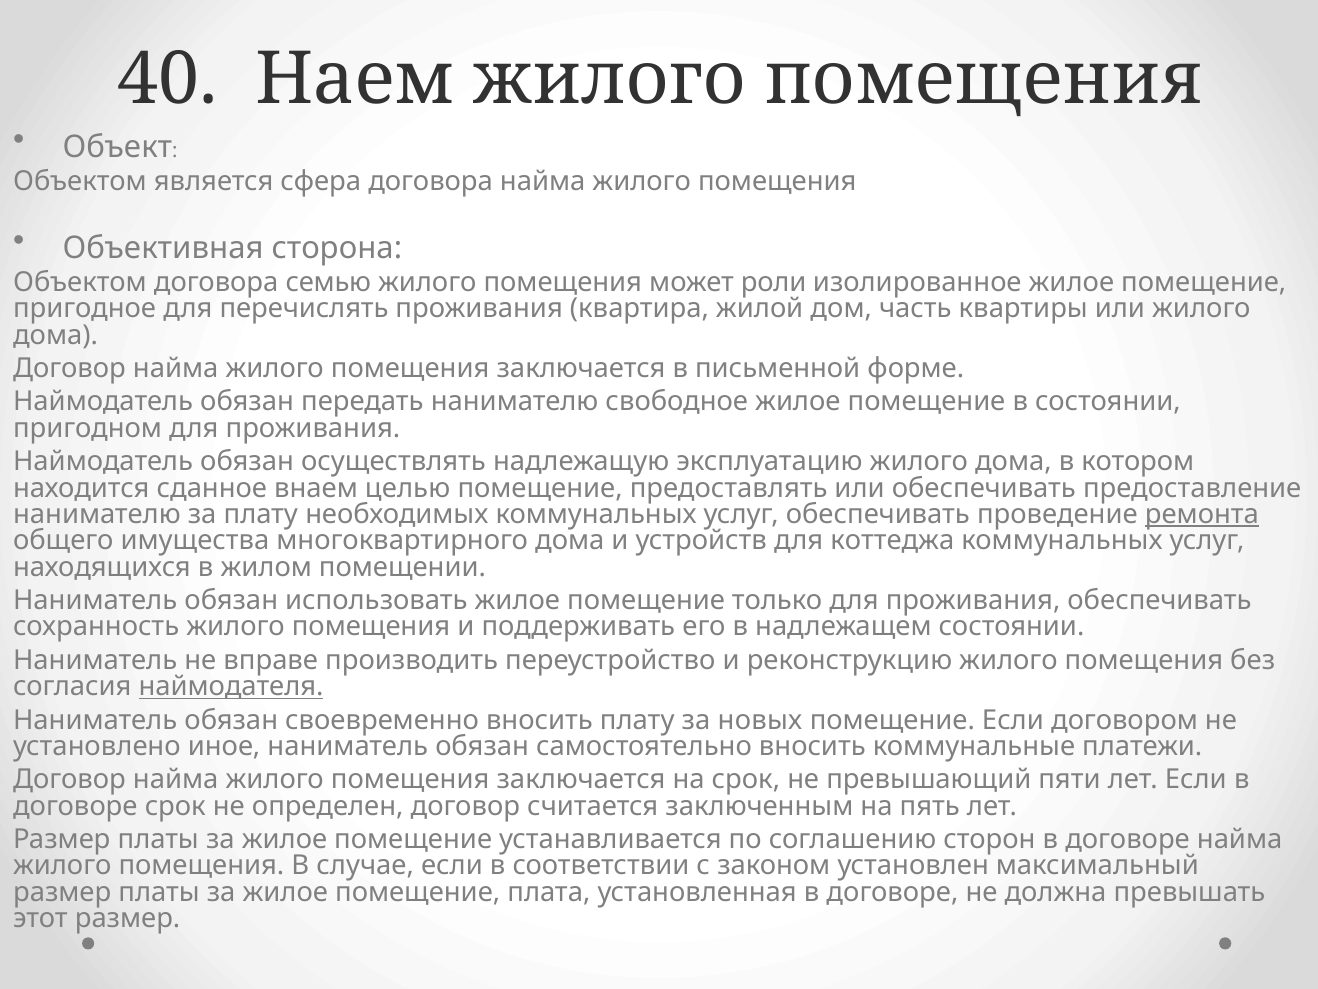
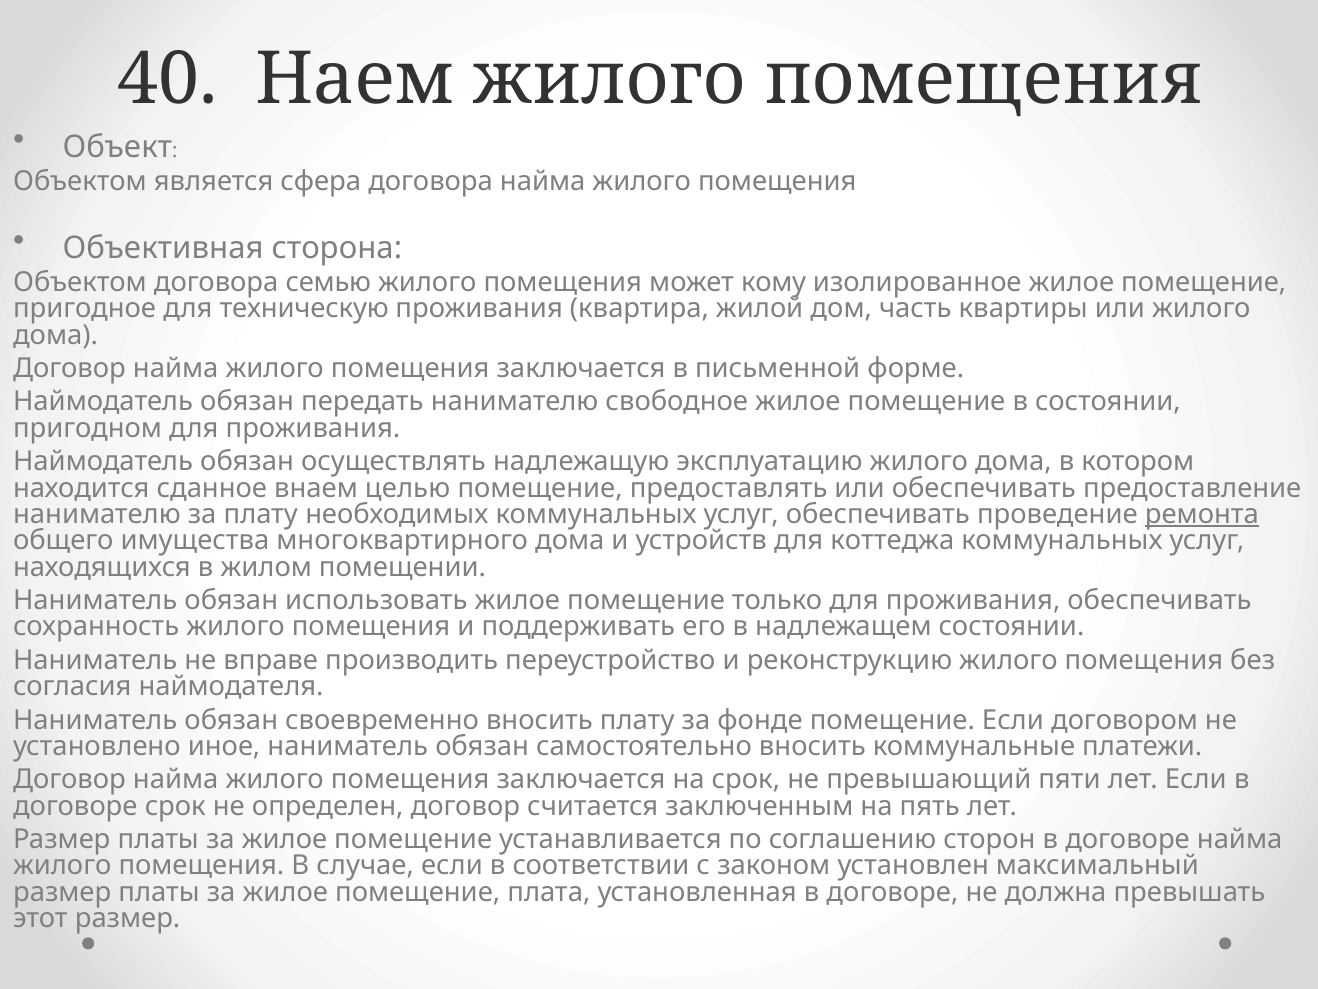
роли: роли -> кому (774, 282)
перечислять: перечислять -> техническую (304, 309)
наймодателя underline: present -> none (231, 686)
новых: новых -> фонде (760, 720)
